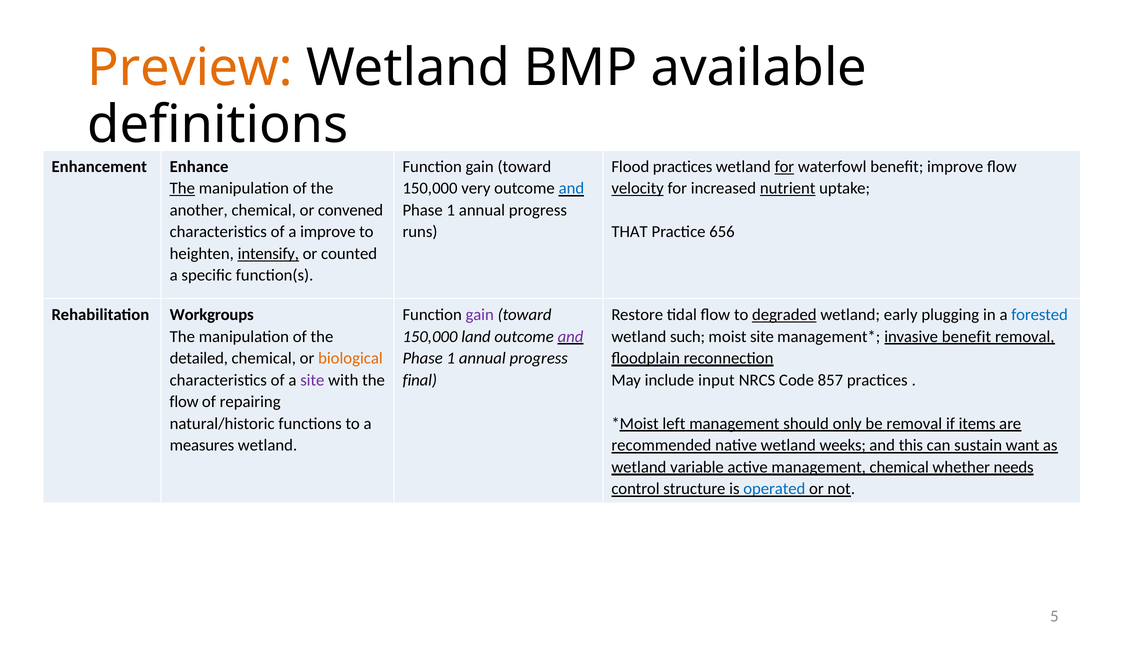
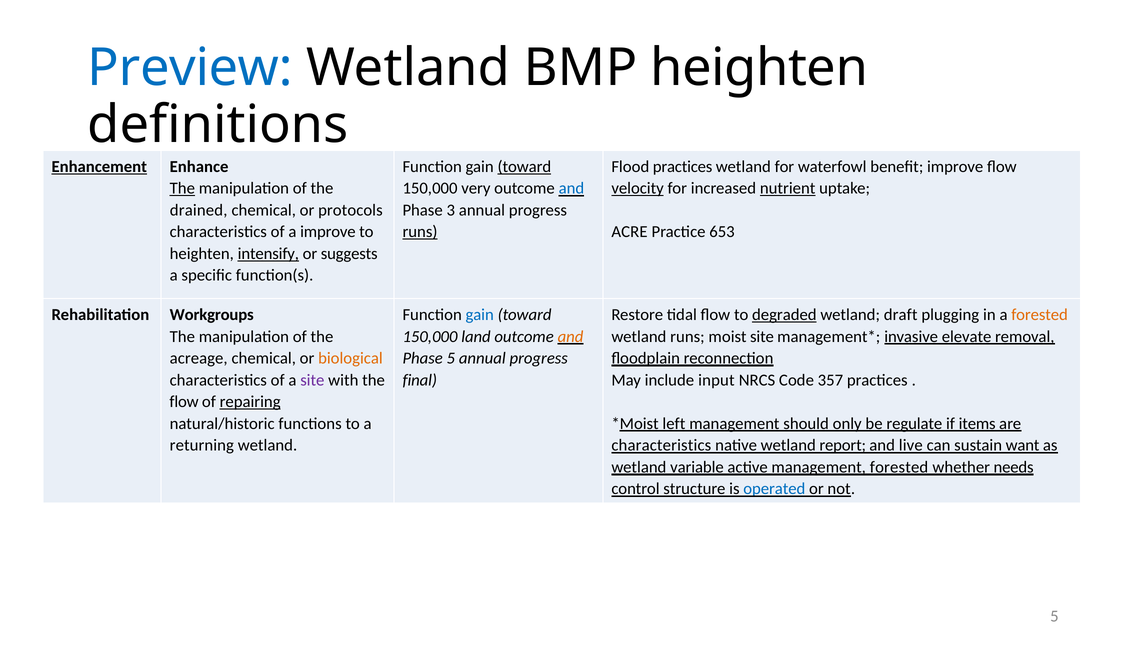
Preview colour: orange -> blue (190, 68)
BMP available: available -> heighten (759, 68)
Enhancement underline: none -> present (99, 167)
toward underline: none -> present (524, 167)
for underline: present -> none (784, 167)
another: another -> drained (199, 210)
convened: convened -> protocols (350, 210)
1: 1 -> 3 (451, 210)
runs underline: none -> present (420, 232)
THAT: THAT -> ACRE (629, 232)
656: 656 -> 653 (722, 232)
counted: counted -> suggests (349, 254)
gain colour: purple -> blue (480, 315)
early: early -> draft (901, 315)
forested colour: blue -> orange (1040, 315)
and colour: purple -> orange (571, 336)
wetland such: such -> runs (687, 336)
invasive benefit: benefit -> elevate (967, 336)
detailed: detailed -> acreage (199, 358)
1: 1 -> 5 (451, 358)
857: 857 -> 357 (830, 380)
repairing underline: none -> present (250, 402)
be removal: removal -> regulate (914, 423)
measures: measures -> returning (202, 445)
recommended: recommended -> characteristics (661, 445)
weeks: weeks -> report (843, 445)
this: this -> live (911, 445)
management chemical: chemical -> forested (899, 467)
